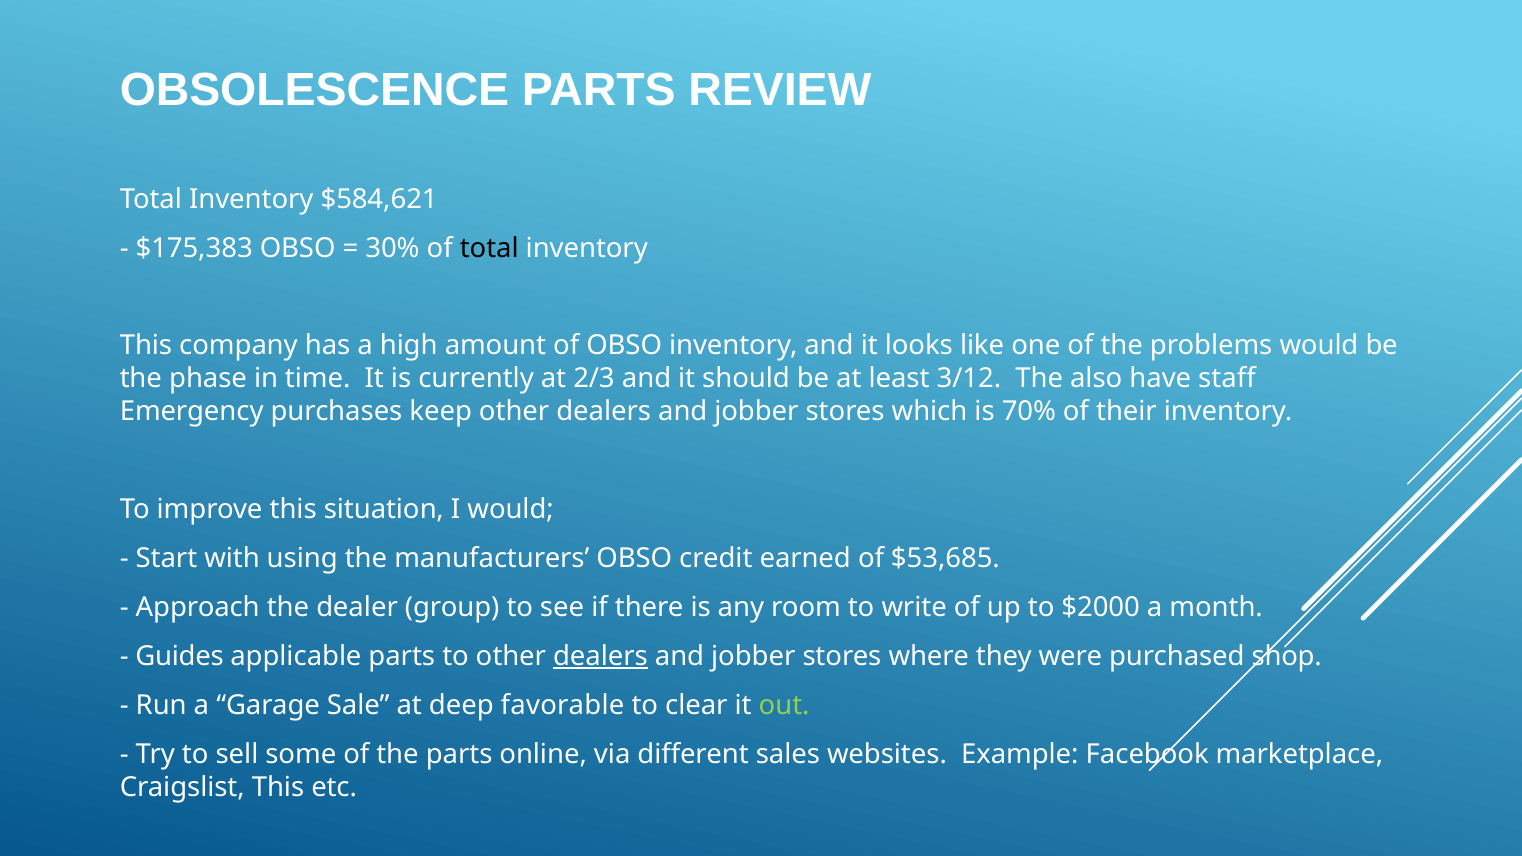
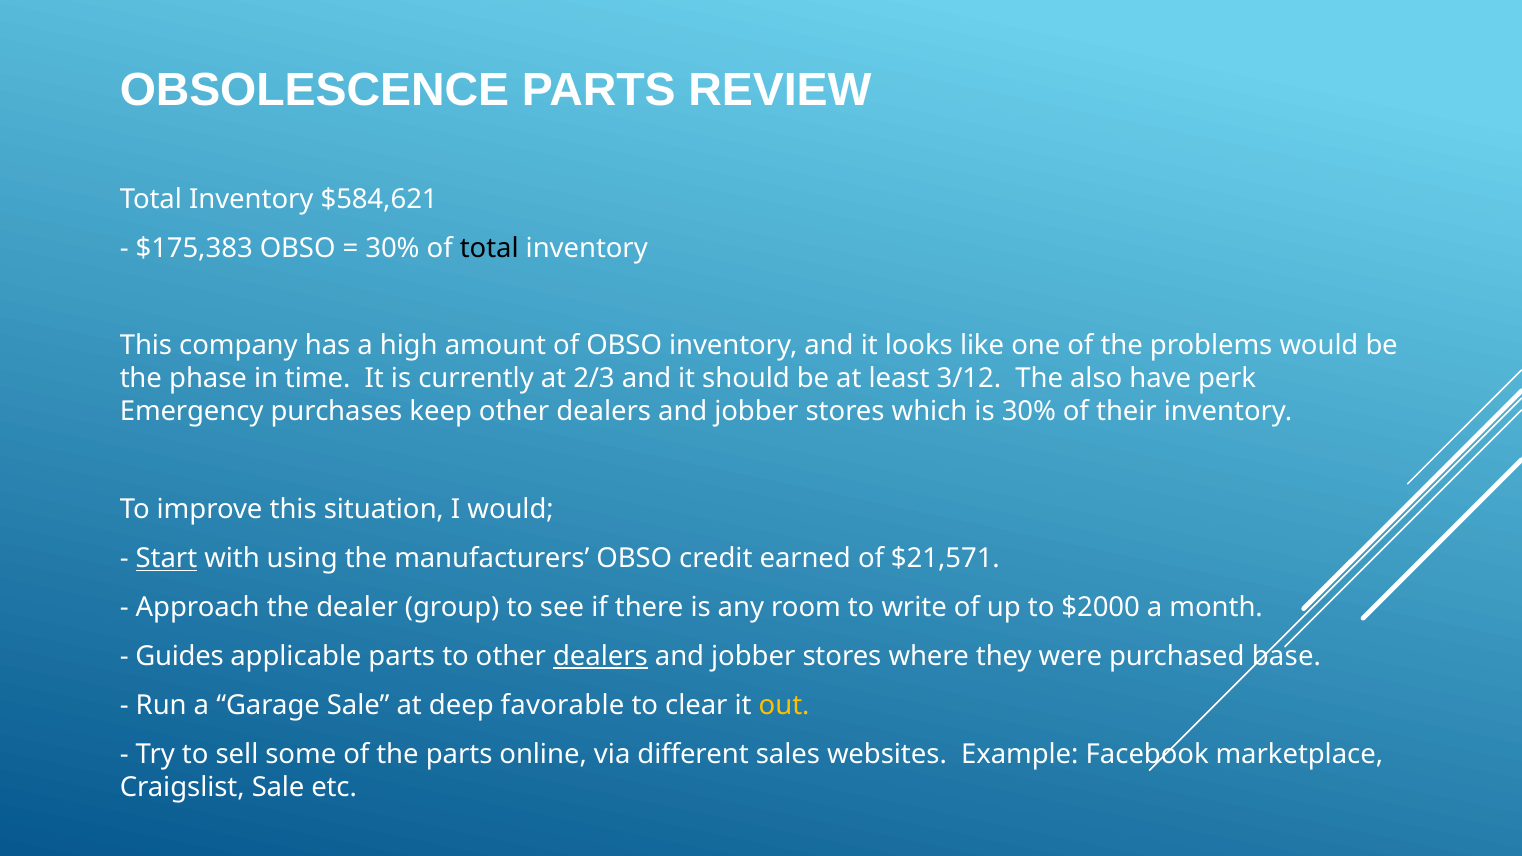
staff: staff -> perk (1227, 379)
is 70%: 70% -> 30% (1029, 412)
Start underline: none -> present (166, 559)
$53,685: $53,685 -> $21,571 (945, 559)
shop: shop -> base (1286, 656)
out colour: light green -> yellow (784, 705)
Craigslist This: This -> Sale (278, 787)
